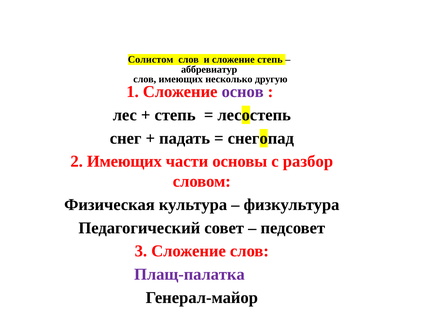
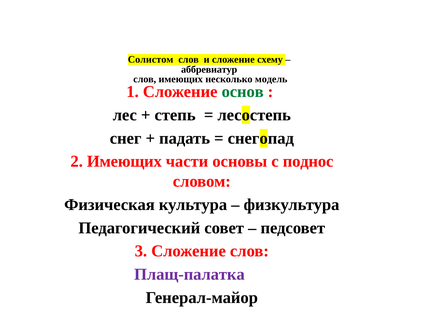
сложение степь: степь -> схему (270, 59)
другую: другую -> модель (271, 79)
основ colour: purple -> green (243, 92)
разбор: разбор -> поднос (308, 161)
